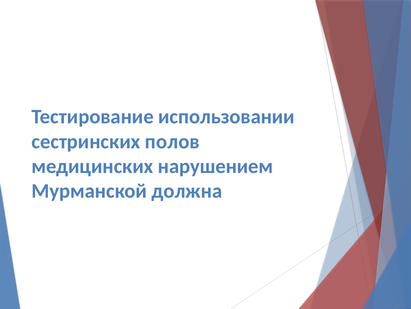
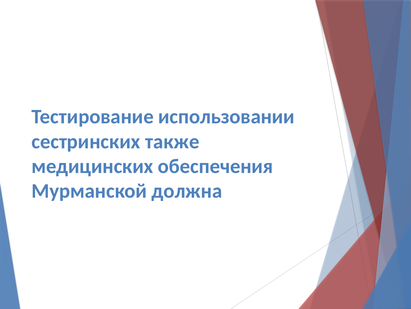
полов: полов -> также (172, 141)
нарушением: нарушением -> обеспечения (216, 166)
